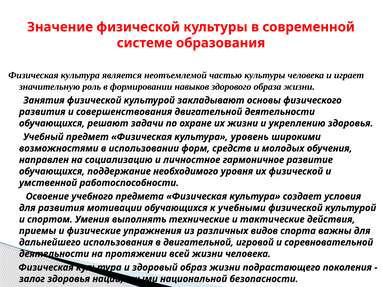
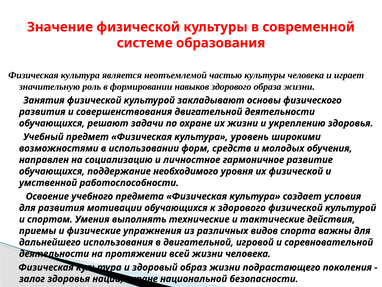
к учебными: учебными -> здорового (242, 208)
нации иными: иными -> охране (142, 278)
